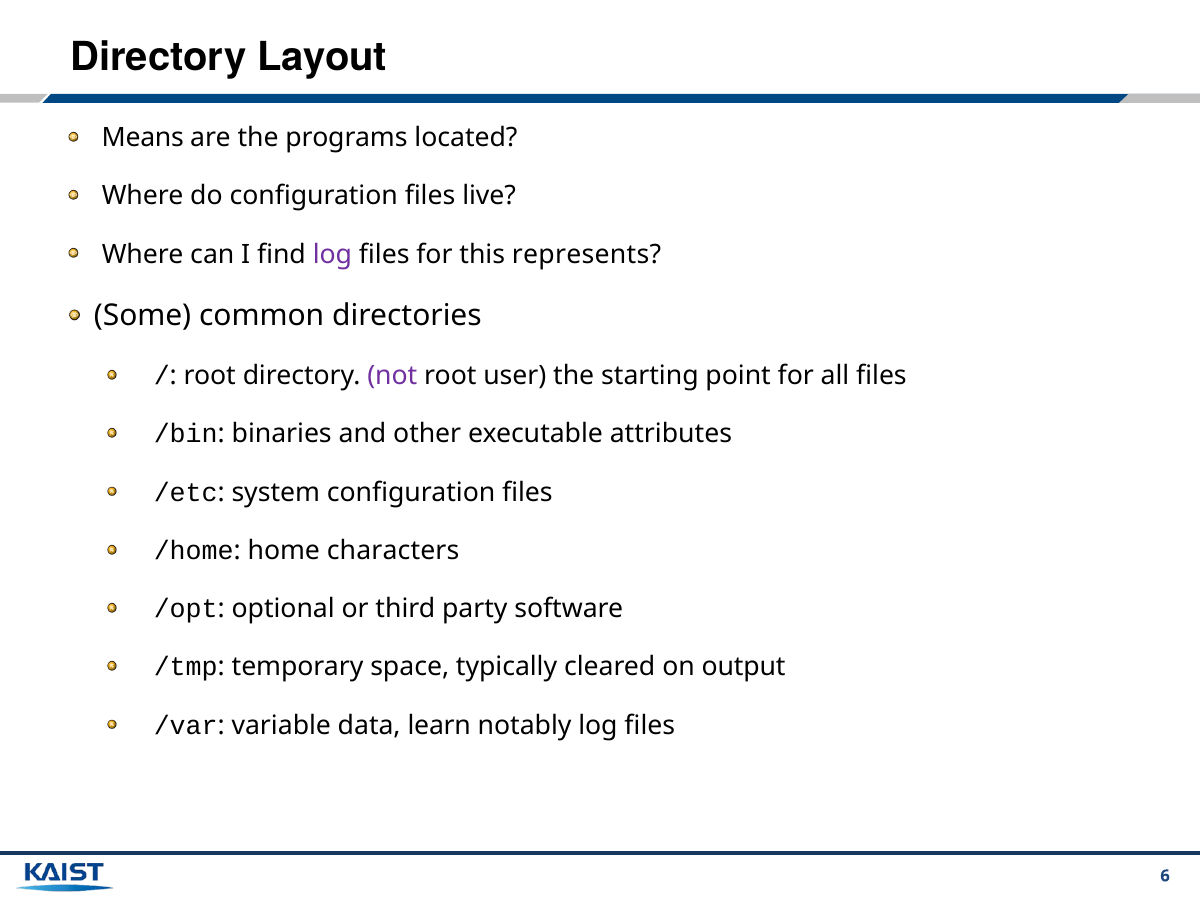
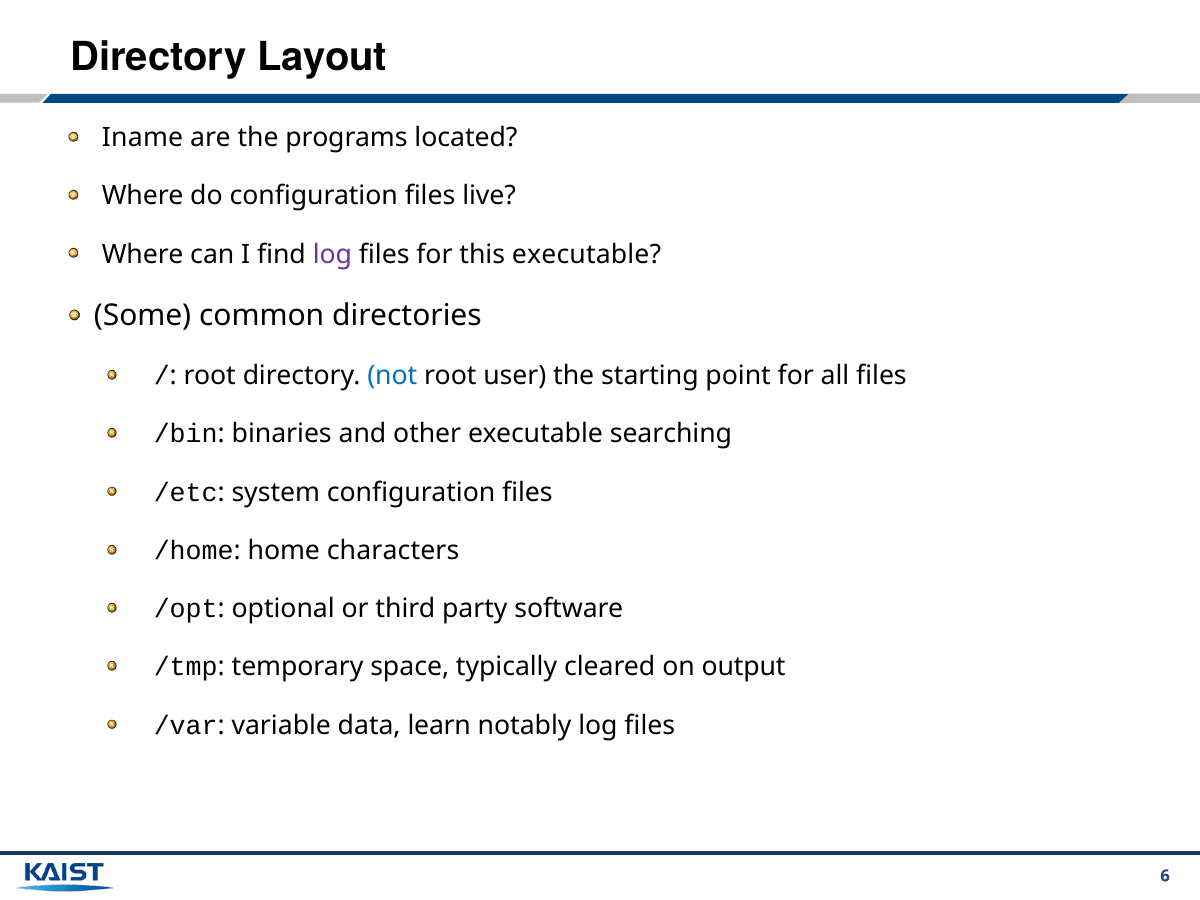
Means: Means -> Iname (143, 138)
this represents: represents -> executable (587, 254)
not colour: purple -> blue (392, 376)
attributes: attributes -> searching (671, 434)
